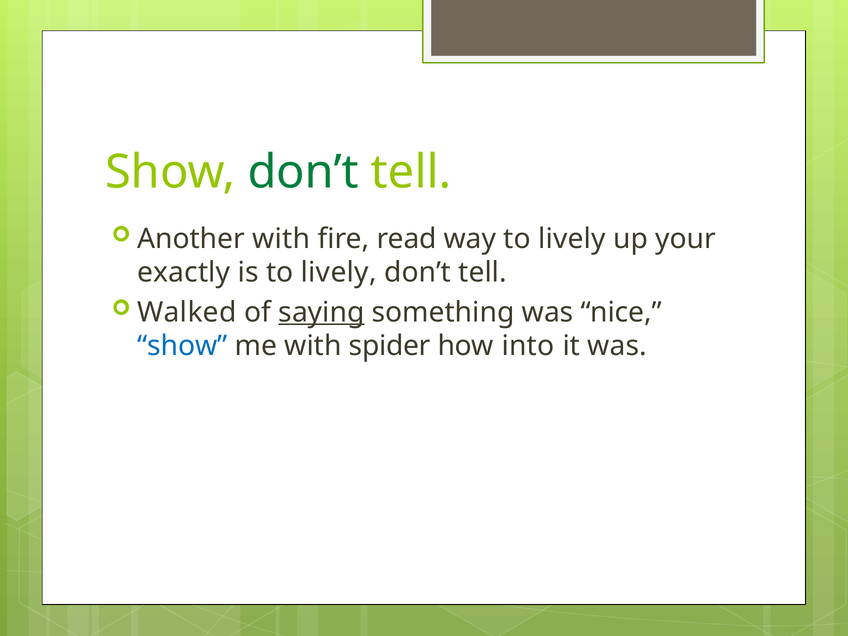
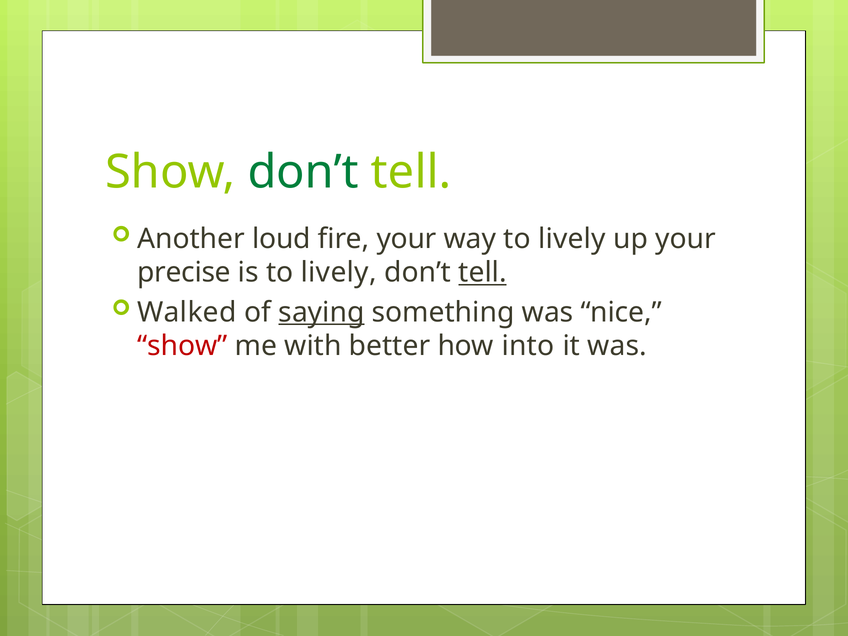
Another with: with -> loud (281, 239)
fire read: read -> your (407, 239)
exactly: exactly -> precise (184, 273)
tell underline: none -> present (483, 273)
show colour: blue -> red (182, 346)
spider: spider -> better (390, 346)
